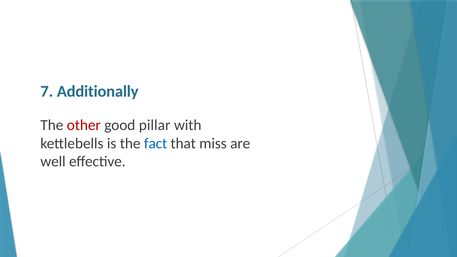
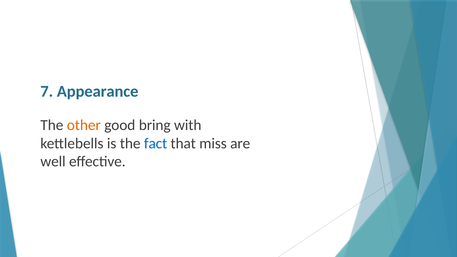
Additionally: Additionally -> Appearance (98, 91)
other colour: red -> orange (84, 125)
pillar: pillar -> bring (155, 125)
